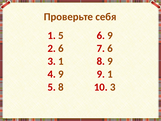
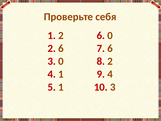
1 5: 5 -> 2 (61, 35)
6 9: 9 -> 0 (110, 35)
3 1: 1 -> 0 (61, 61)
8 9: 9 -> 2 (110, 61)
4 9: 9 -> 1 (61, 74)
9 1: 1 -> 4 (110, 74)
5 8: 8 -> 1 (61, 87)
